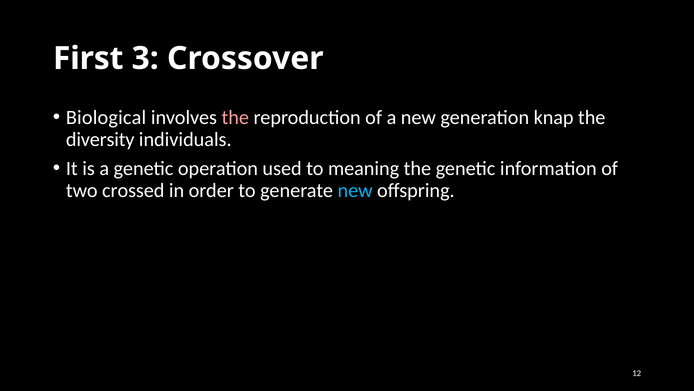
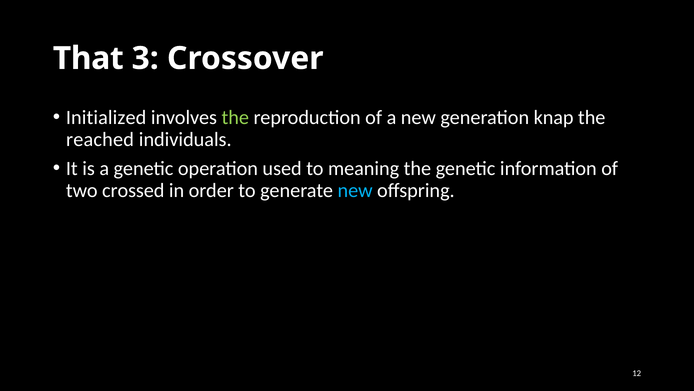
First: First -> That (88, 58)
Biological: Biological -> Initialized (106, 117)
the colour: pink -> light green (235, 117)
diversity: diversity -> reached (100, 139)
